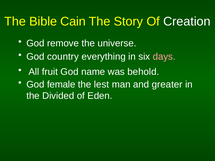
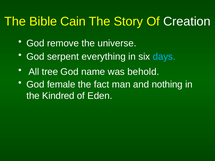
country: country -> serpent (63, 57)
days colour: pink -> light blue (164, 57)
fruit: fruit -> tree (50, 72)
lest: lest -> fact (102, 84)
greater: greater -> nothing (167, 84)
Divided: Divided -> Kindred (58, 96)
